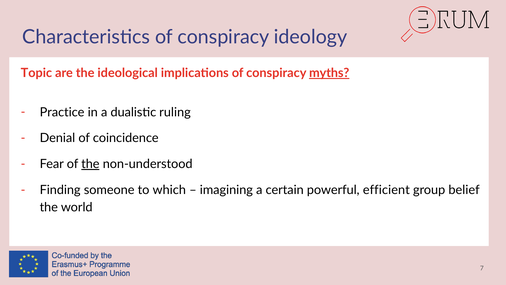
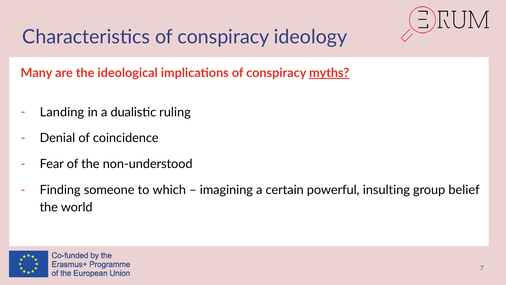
Topic: Topic -> Many (36, 73)
Practice: Practice -> Landing (62, 112)
the underline: present -> none (90, 164)
efficient: efficient -> insulting (386, 190)
